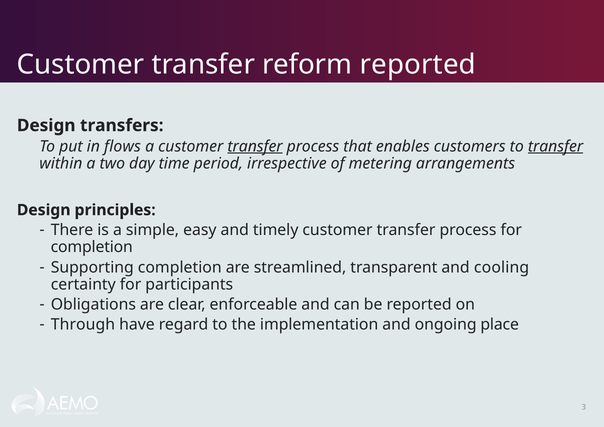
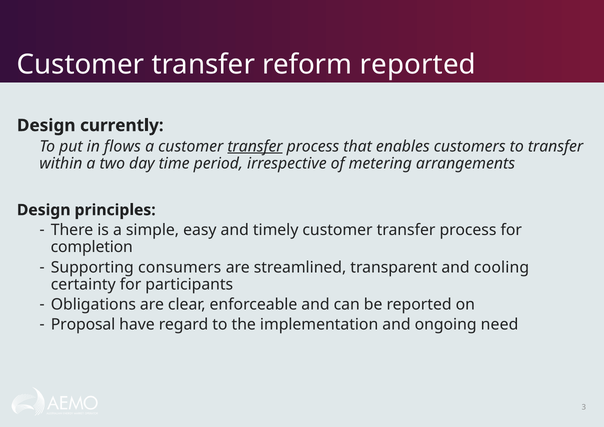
transfers: transfers -> currently (122, 125)
transfer underline: present -> none (556, 146)
Supporting completion: completion -> consumers (180, 267)
Through: Through -> Proposal (83, 325)
place: place -> need (500, 325)
